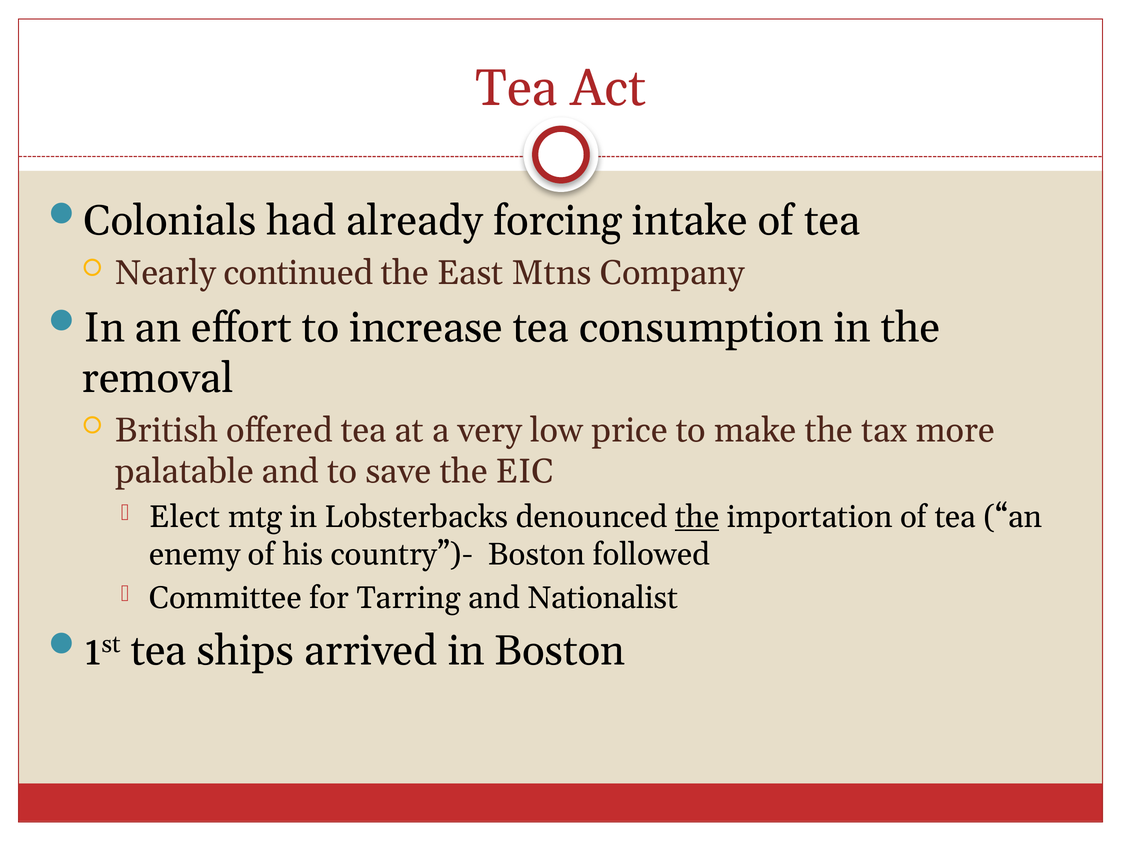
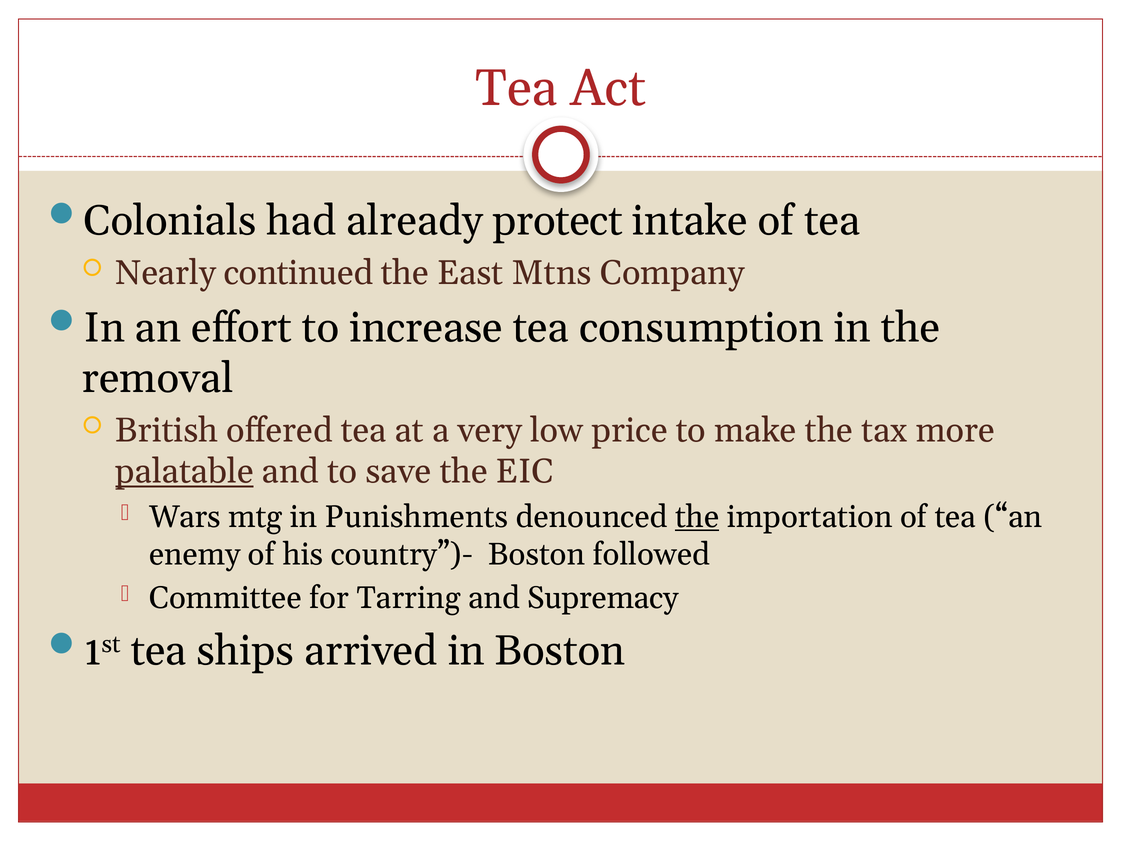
forcing: forcing -> protect (558, 221)
palatable underline: none -> present (185, 472)
Elect: Elect -> Wars (185, 517)
Lobsterbacks: Lobsterbacks -> Punishments (417, 517)
Nationalist: Nationalist -> Supremacy (603, 598)
